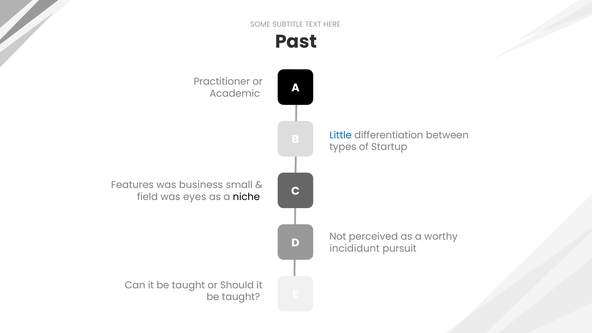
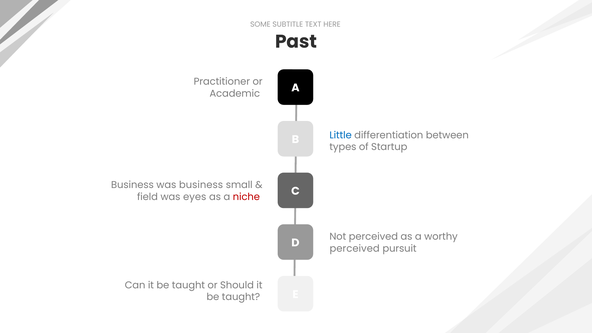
Features: Features -> Business (132, 185)
niche colour: black -> red (246, 197)
incididunt: incididunt -> perceived (355, 248)
